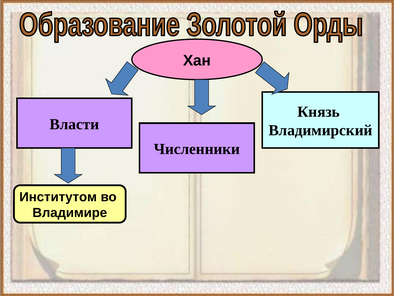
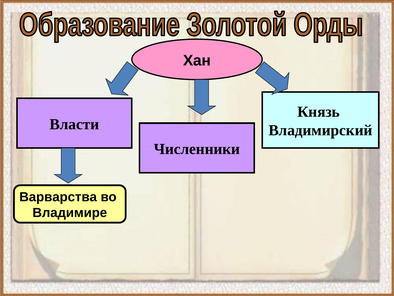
Институтом: Институтом -> Варварства (58, 197)
